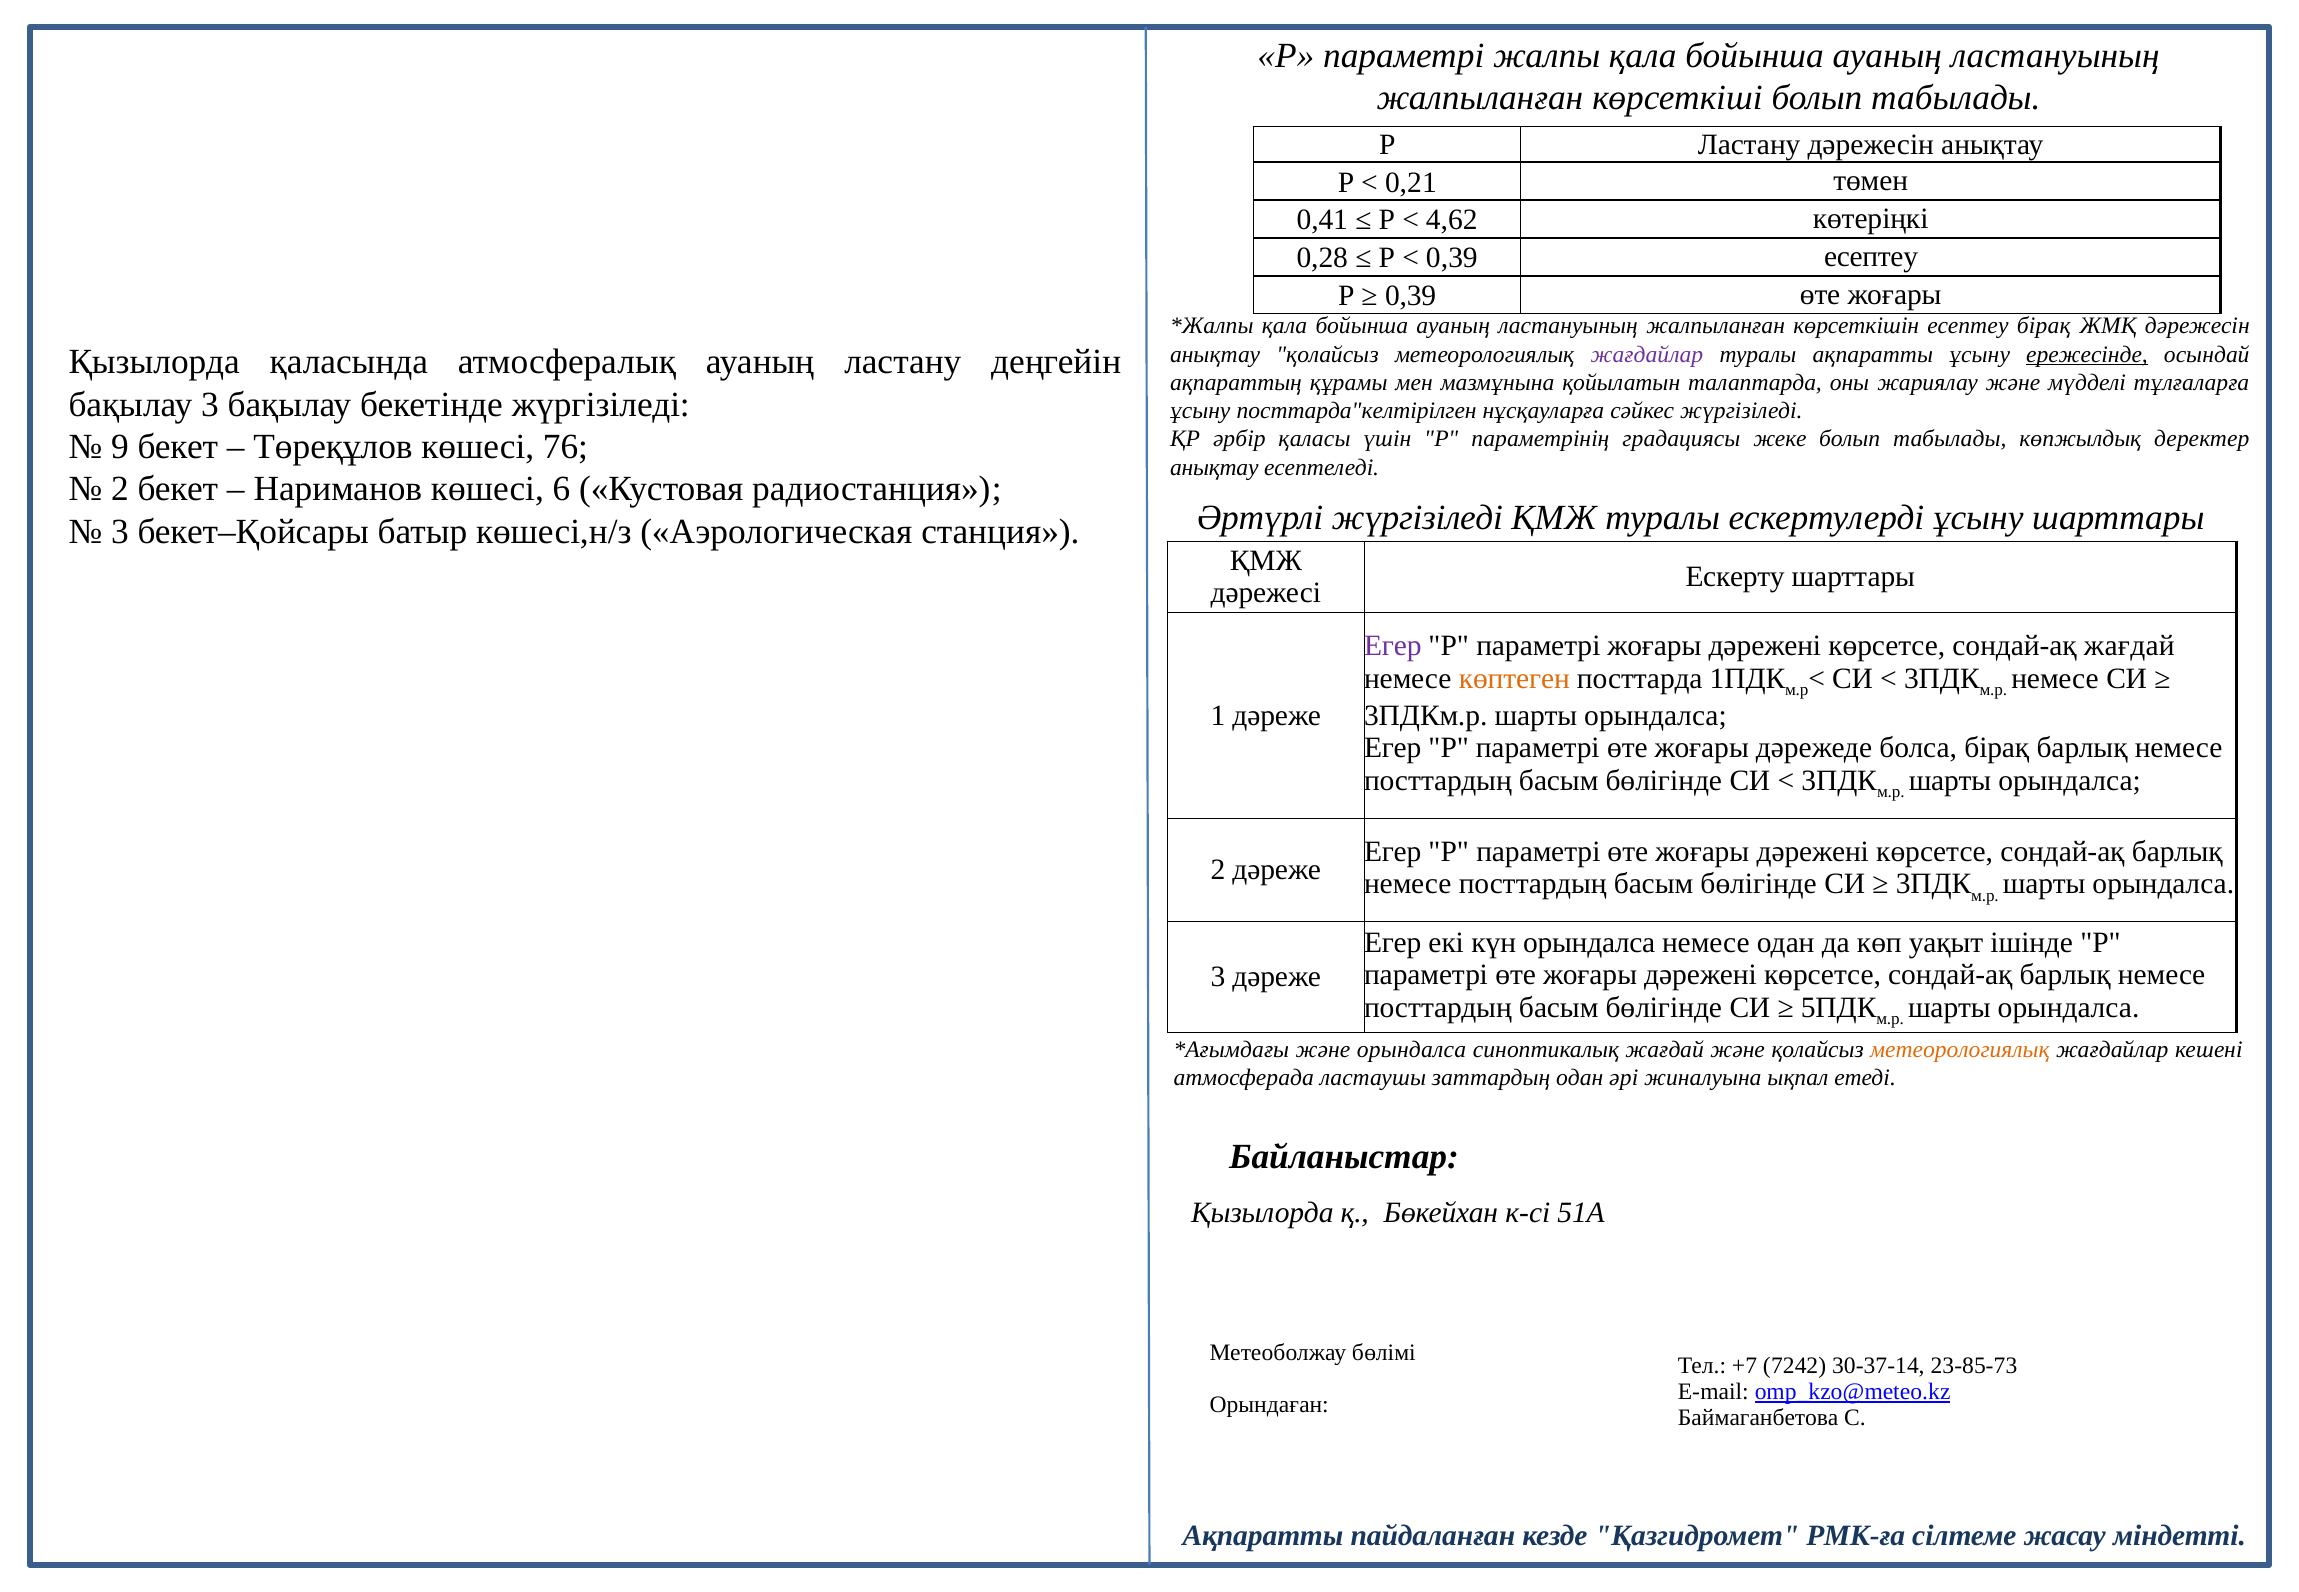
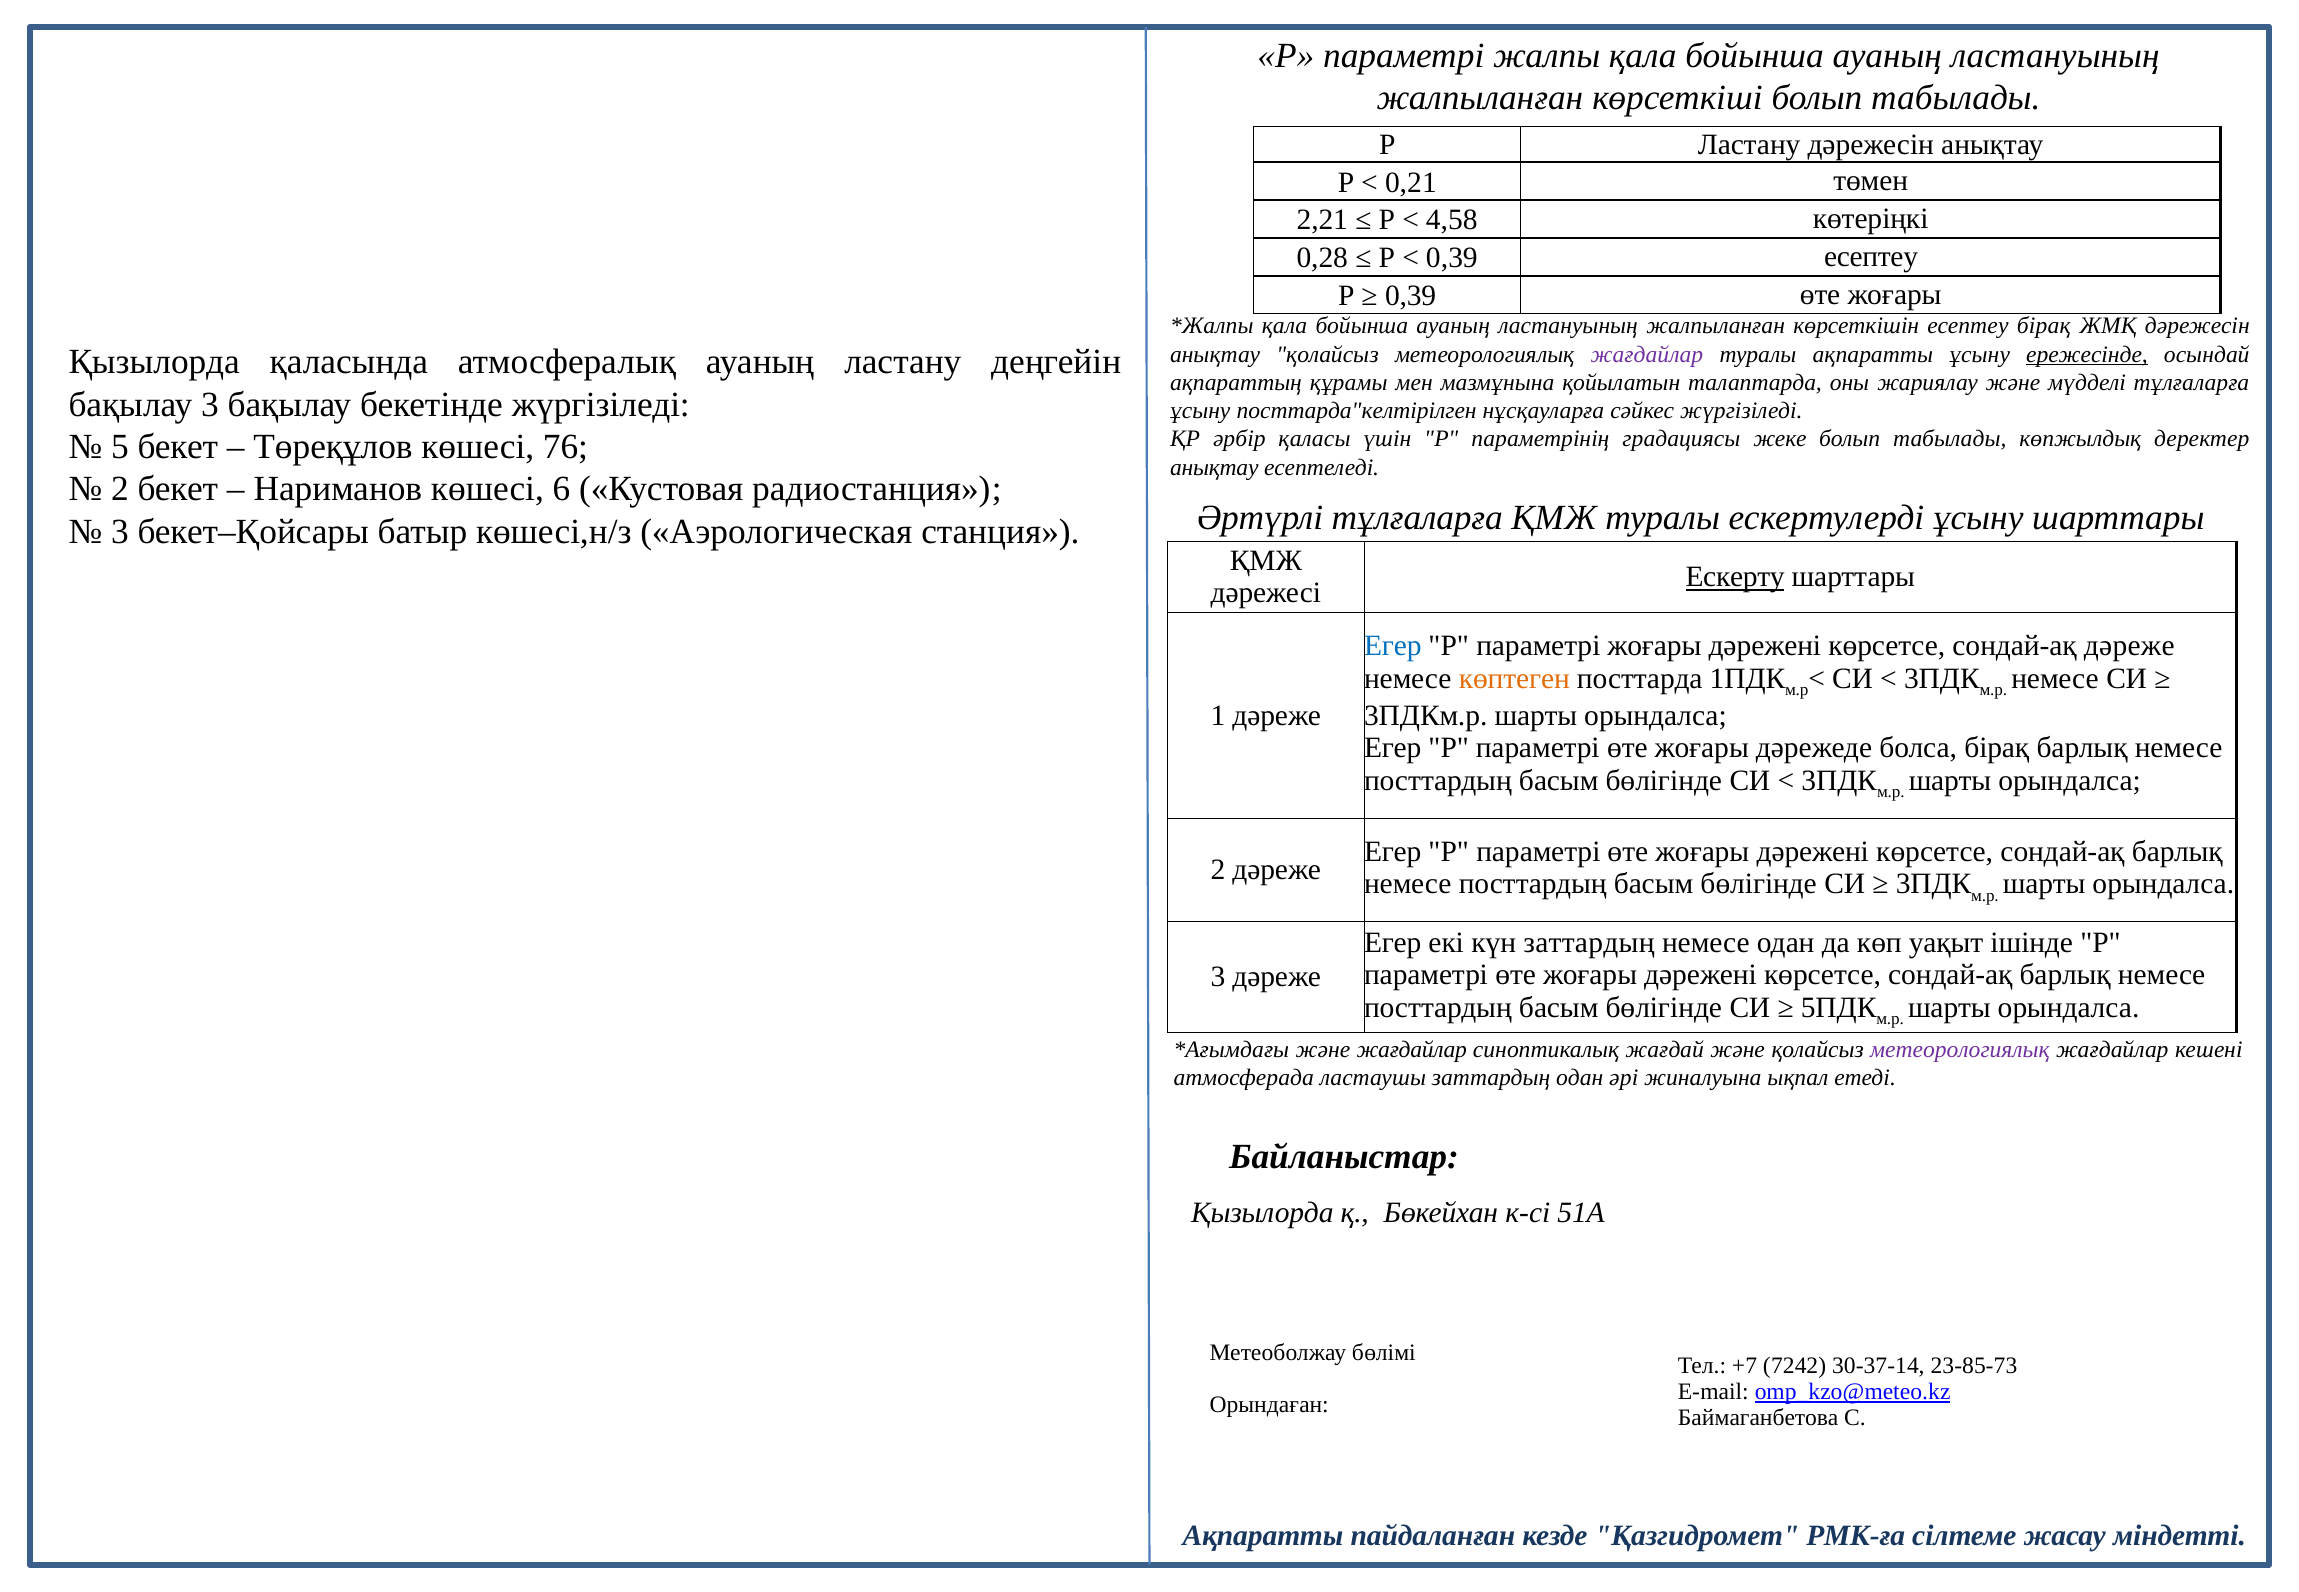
0,41: 0,41 -> 2,21 (1322, 220)
4,62: 4,62 -> 4,58 (1452, 220)
9: 9 -> 5 (120, 447)
Әртүрлі жүргізіледі: жүргізіледі -> тұлғаларға (1417, 517)
Ескерту underline: none -> present (1735, 577)
Егер colour: purple -> blue (1393, 646)
сондай-ақ жағдай: жағдай -> дәреже (2129, 646)
күн орындалса: орындалса -> заттардың (1589, 942)
және орындалса: орындалса -> жағдайлар (1412, 1050)
метеорологиялық colour: orange -> purple (1960, 1050)
